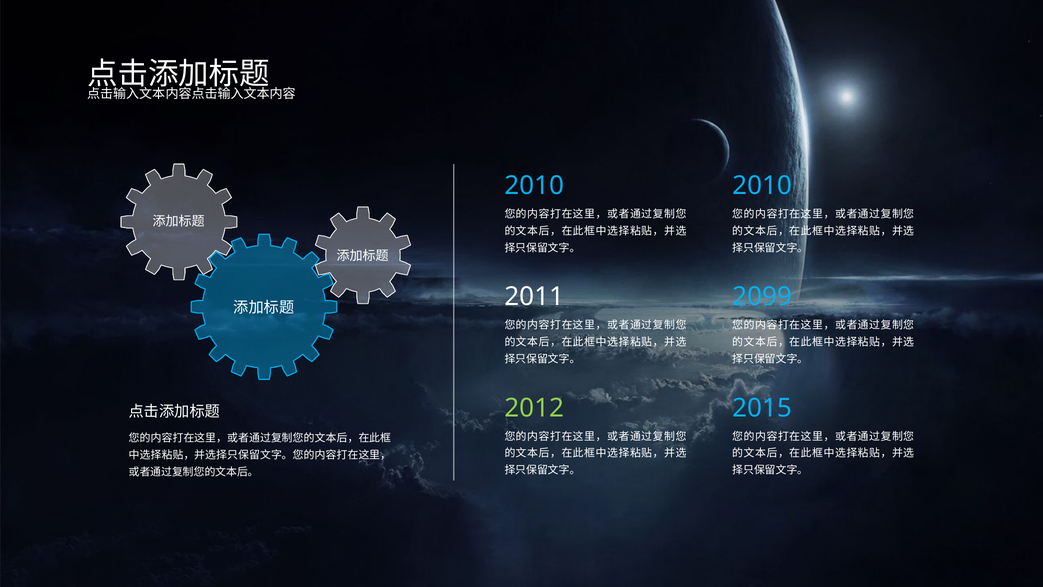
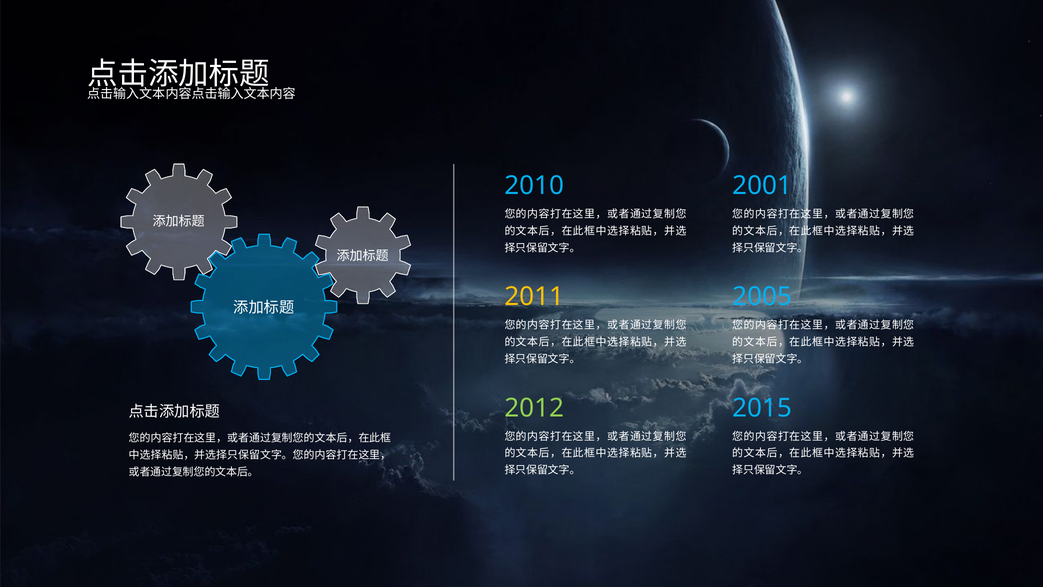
2010: 2010 -> 2001 (762, 186)
2011 colour: white -> yellow (534, 297)
2099: 2099 -> 2005 (762, 297)
